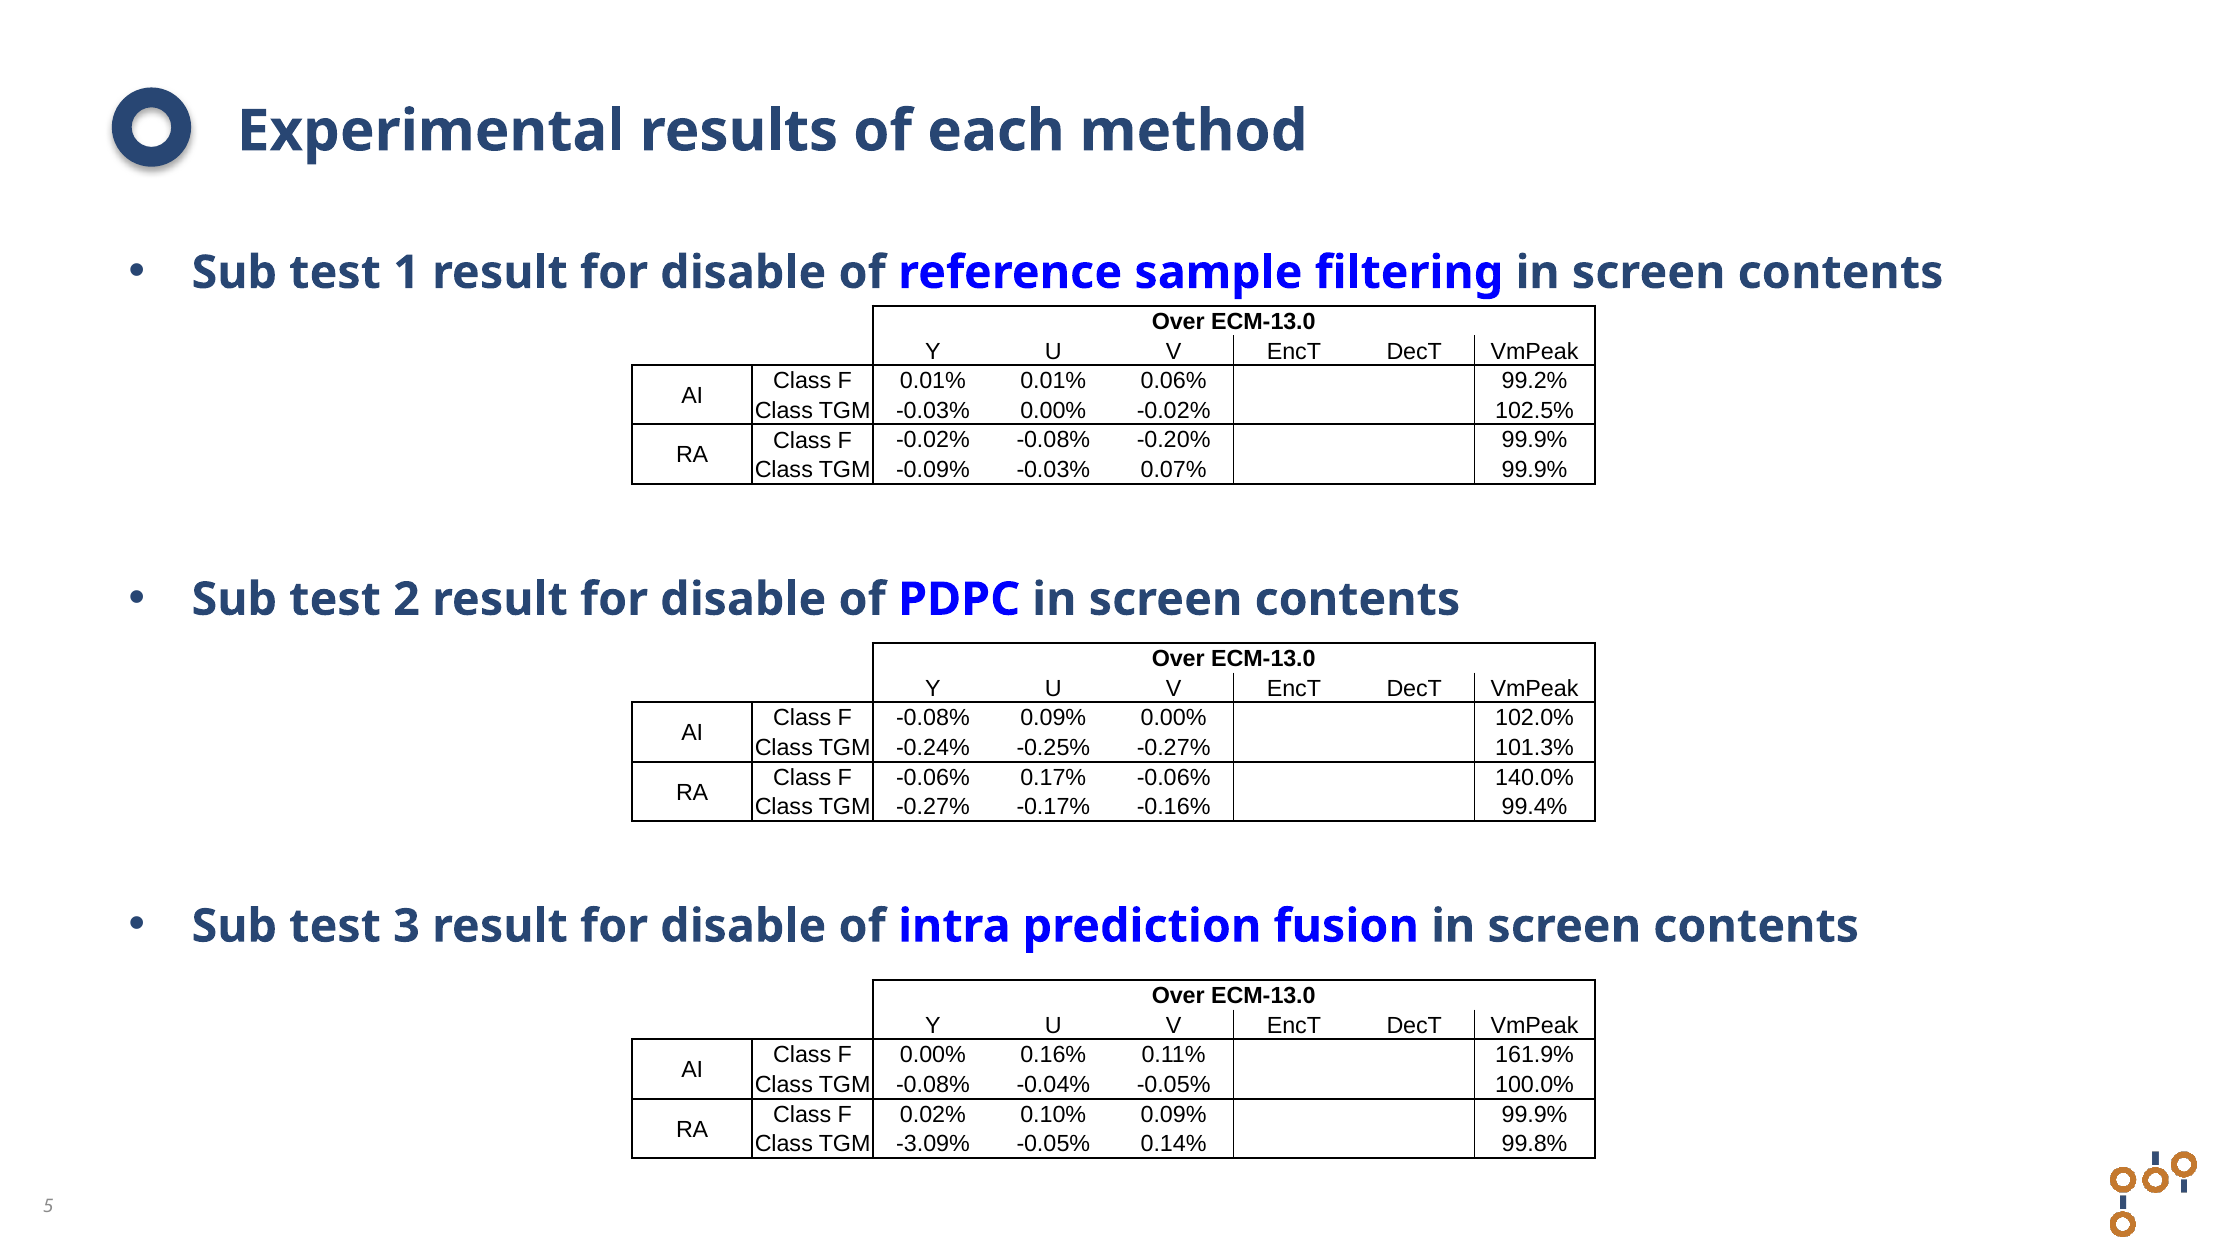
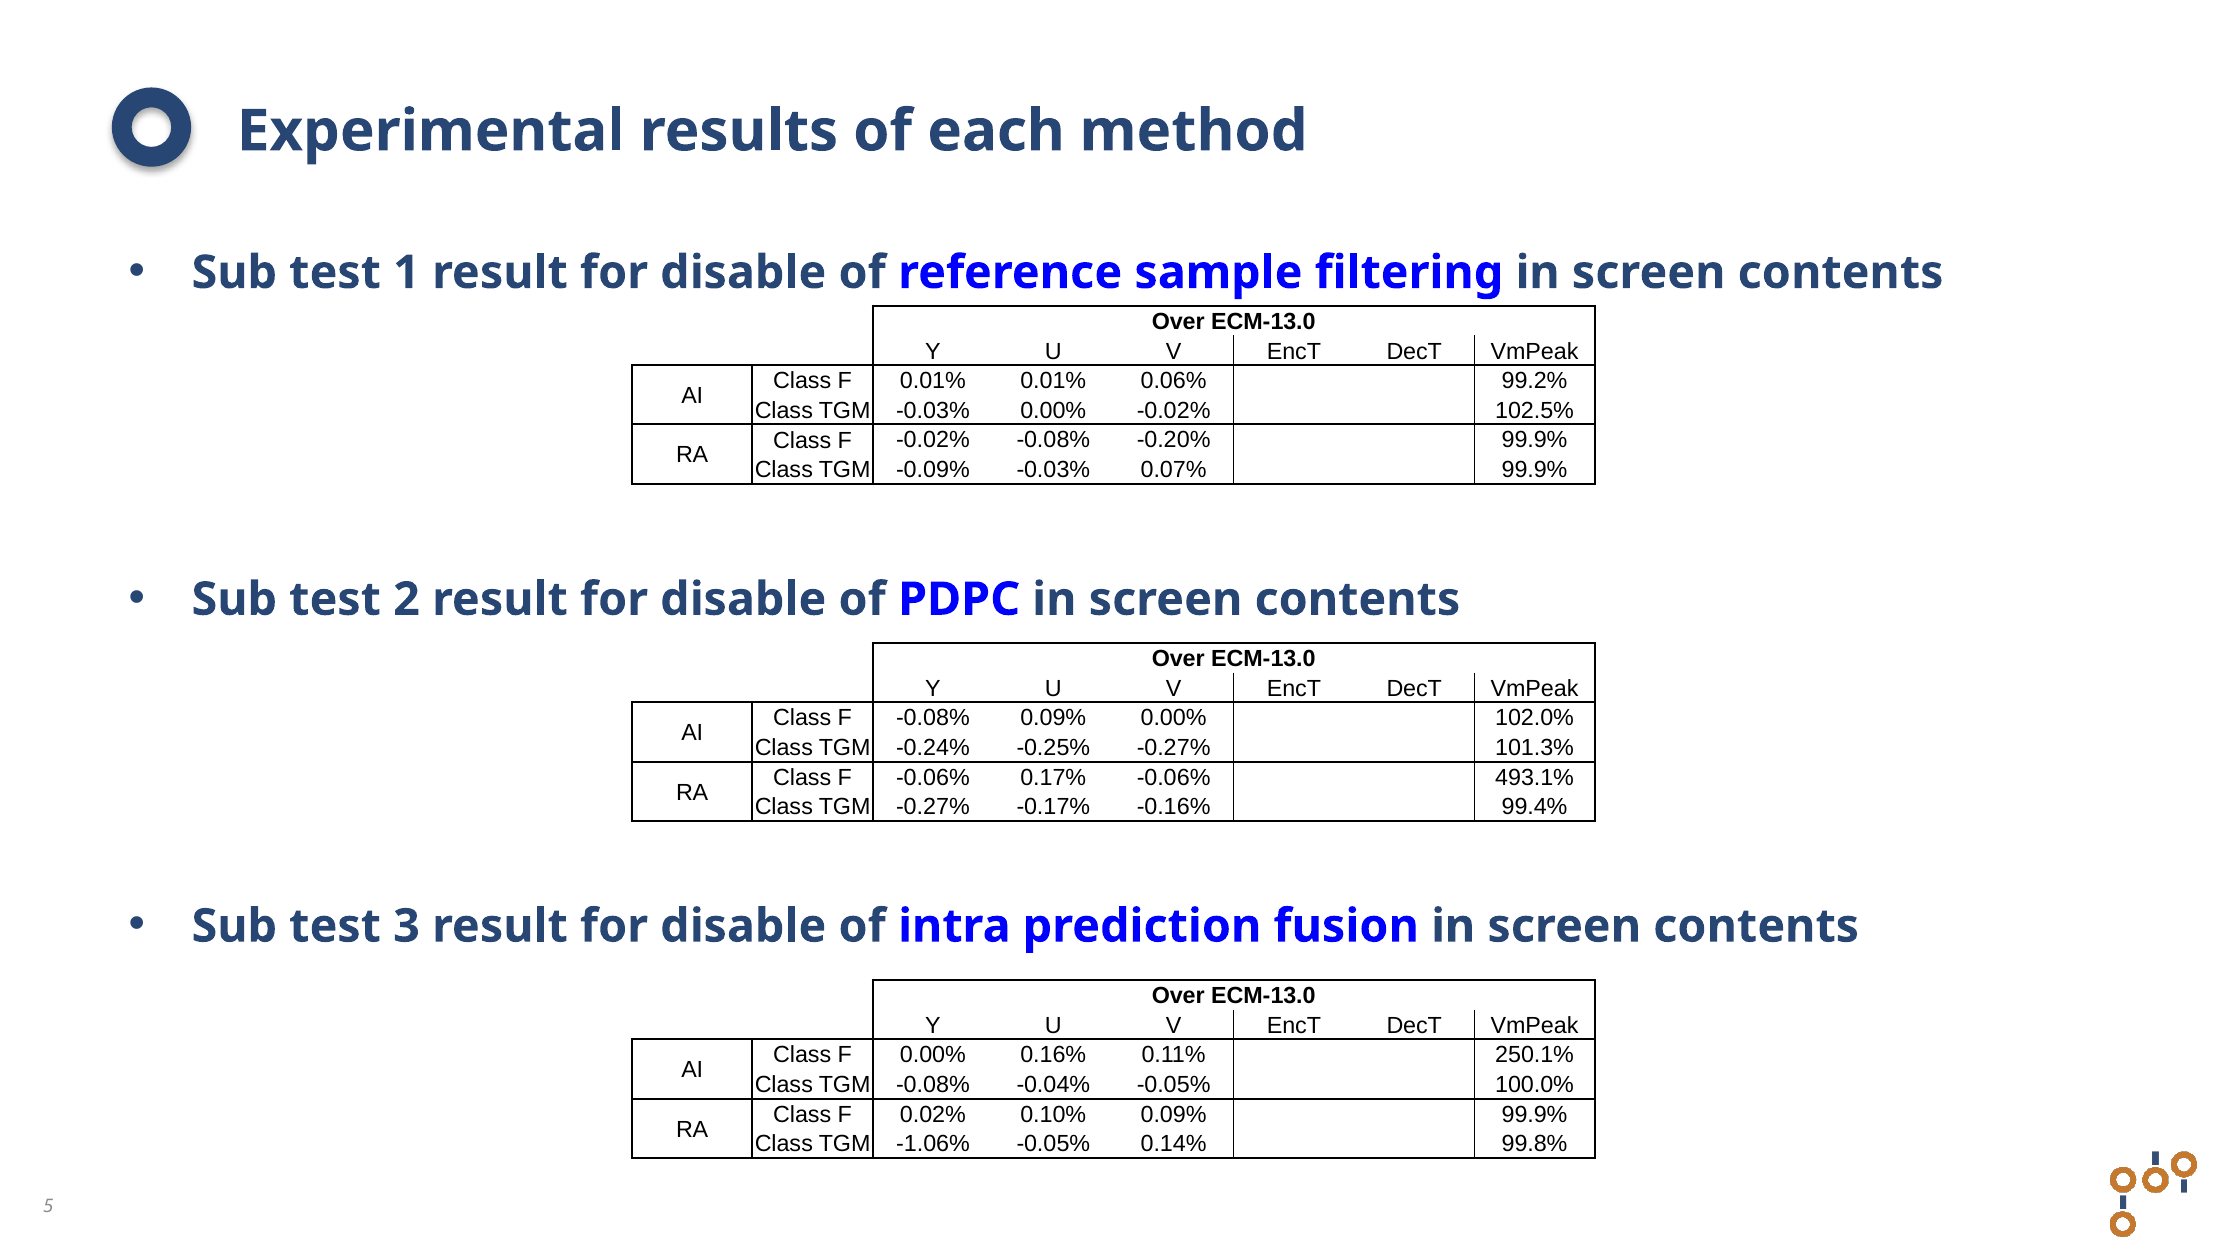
140.0%: 140.0% -> 493.1% (1535, 777)
161.9%: 161.9% -> 250.1% (1535, 1055)
-3.09%: -3.09% -> -1.06% (933, 1144)
